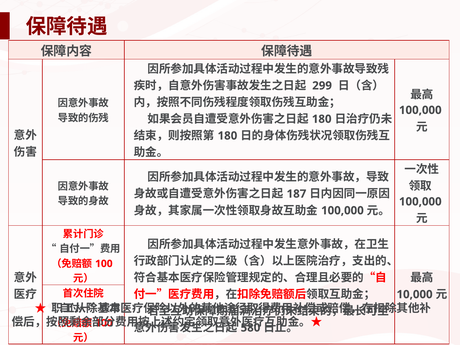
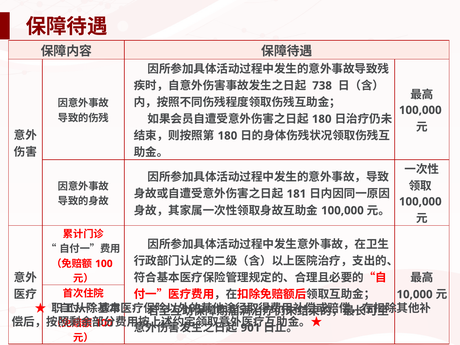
299: 299 -> 738 (322, 86)
187: 187 -> 181 (296, 194)
580: 580 -> 901 (250, 328)
